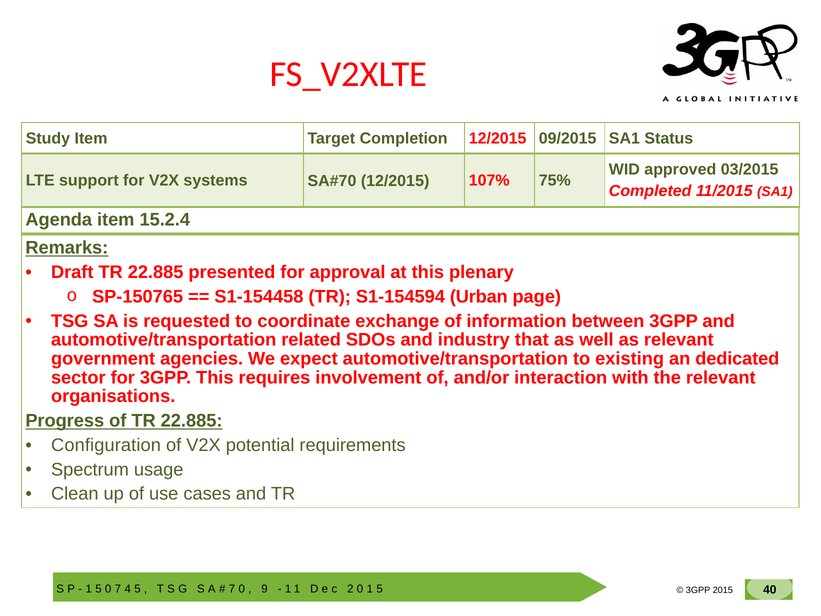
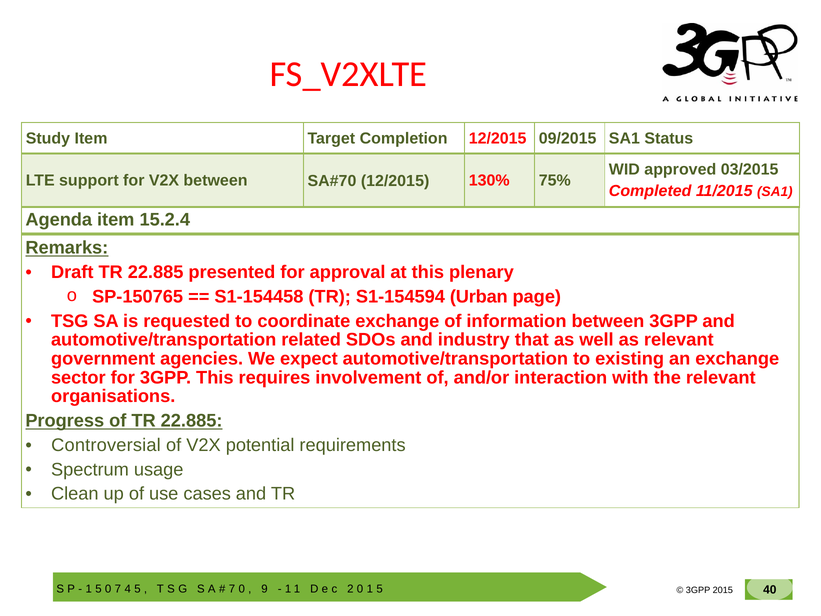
V2X systems: systems -> between (216, 180)
107%: 107% -> 130% (489, 180)
an dedicated: dedicated -> exchange (737, 359)
Configuration: Configuration -> Controversial (106, 445)
